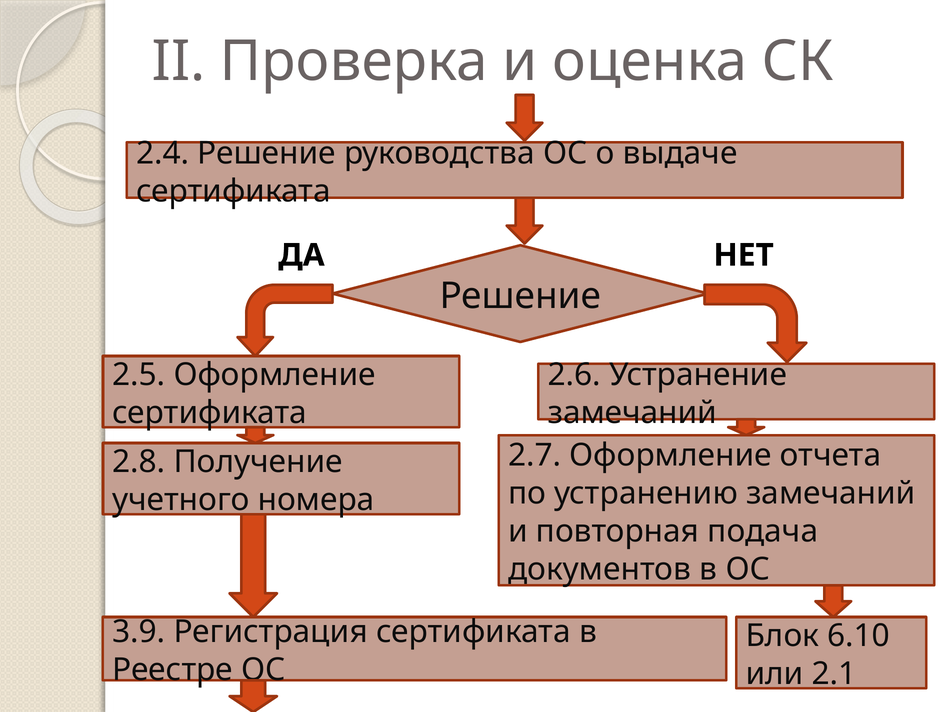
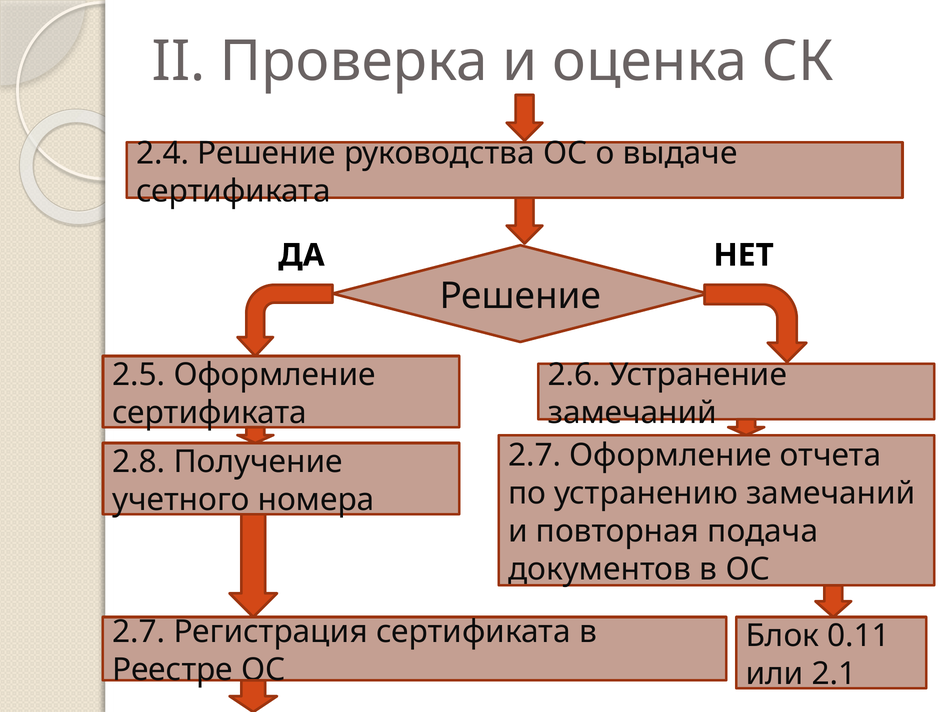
3.9: 3.9 -> 2.7 (139, 632)
6.10: 6.10 -> 0.11 (859, 636)
